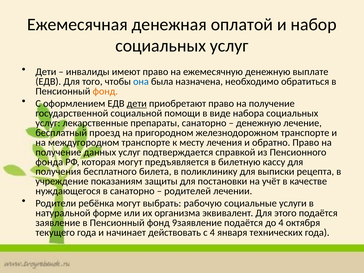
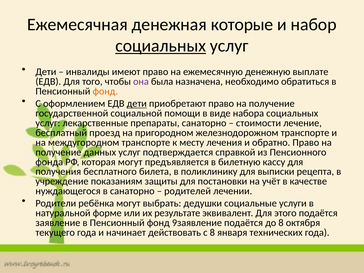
оплатой: оплатой -> которые (242, 25)
социальных underline: none -> present (161, 46)
она colour: blue -> purple (141, 82)
денежную: денежную -> стоимости (259, 123)
рабочую: рабочую -> дедушки (203, 203)
организма: организма -> результате (177, 213)
до 4: 4 -> 8 (281, 223)
с 4: 4 -> 8 (212, 233)
